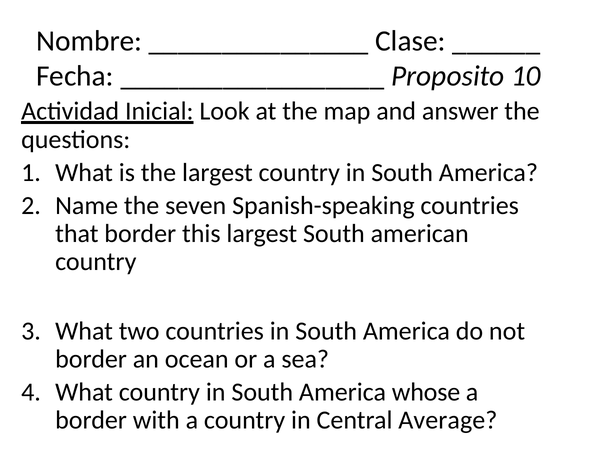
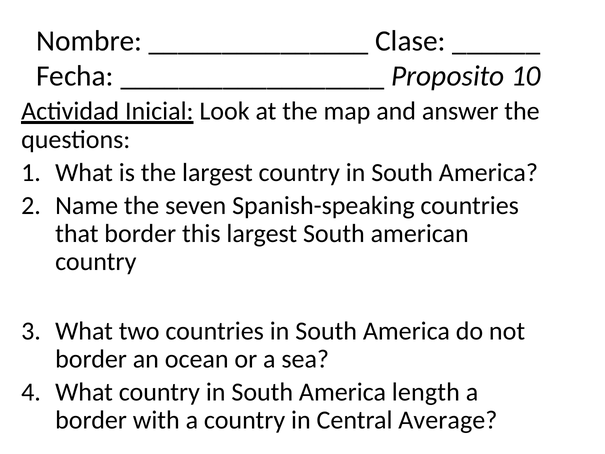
whose: whose -> length (426, 392)
